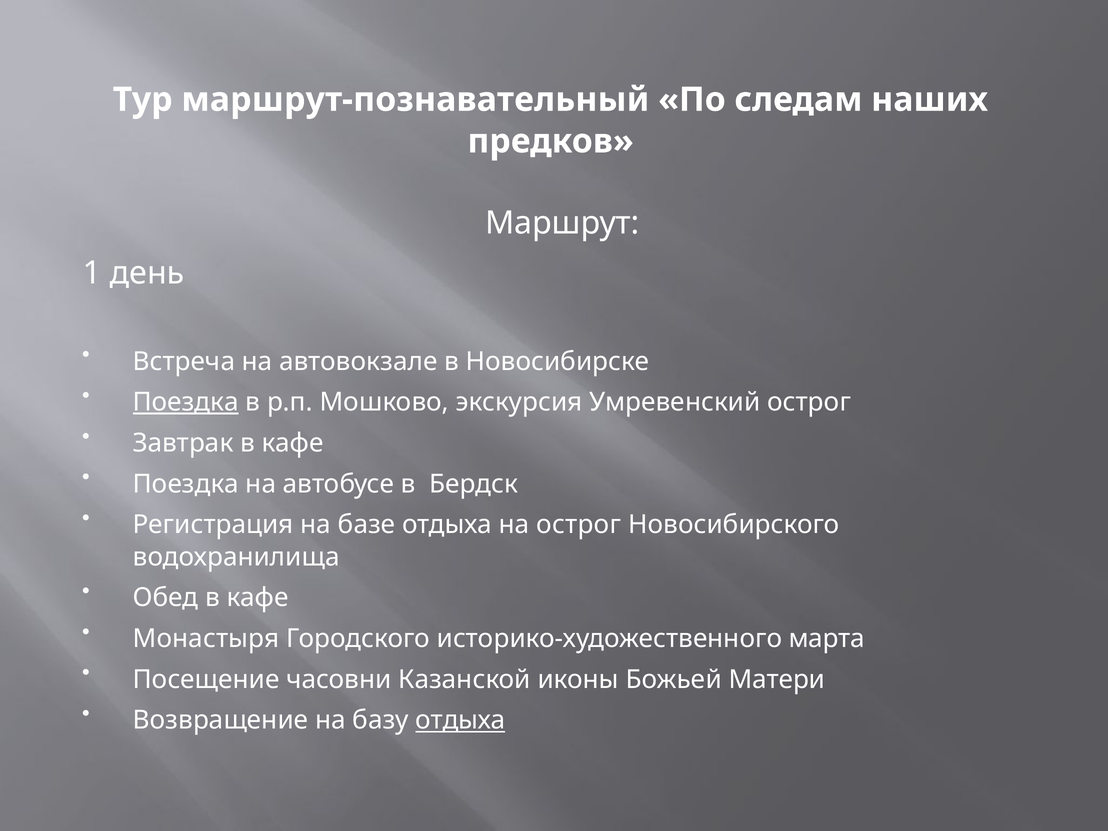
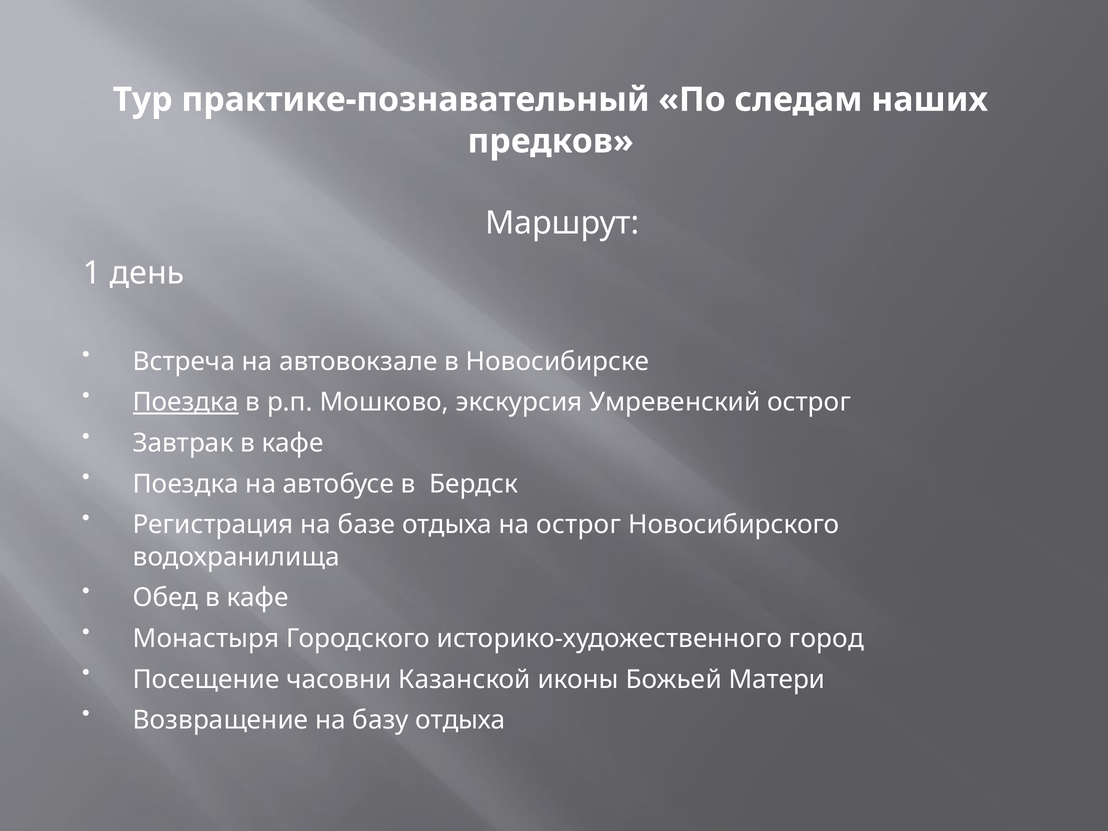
маршрут-познавательный: маршрут-познавательный -> практике-познавательный (416, 100)
марта: марта -> город (826, 639)
отдыха underline: present -> none (460, 720)
